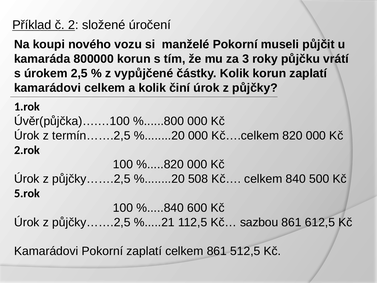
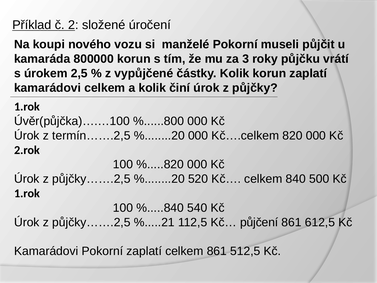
508: 508 -> 520 (198, 179)
5.rok: 5.rok -> 1.rok (27, 193)
600: 600 -> 540 (197, 208)
sazbou: sazbou -> půjčení (259, 222)
